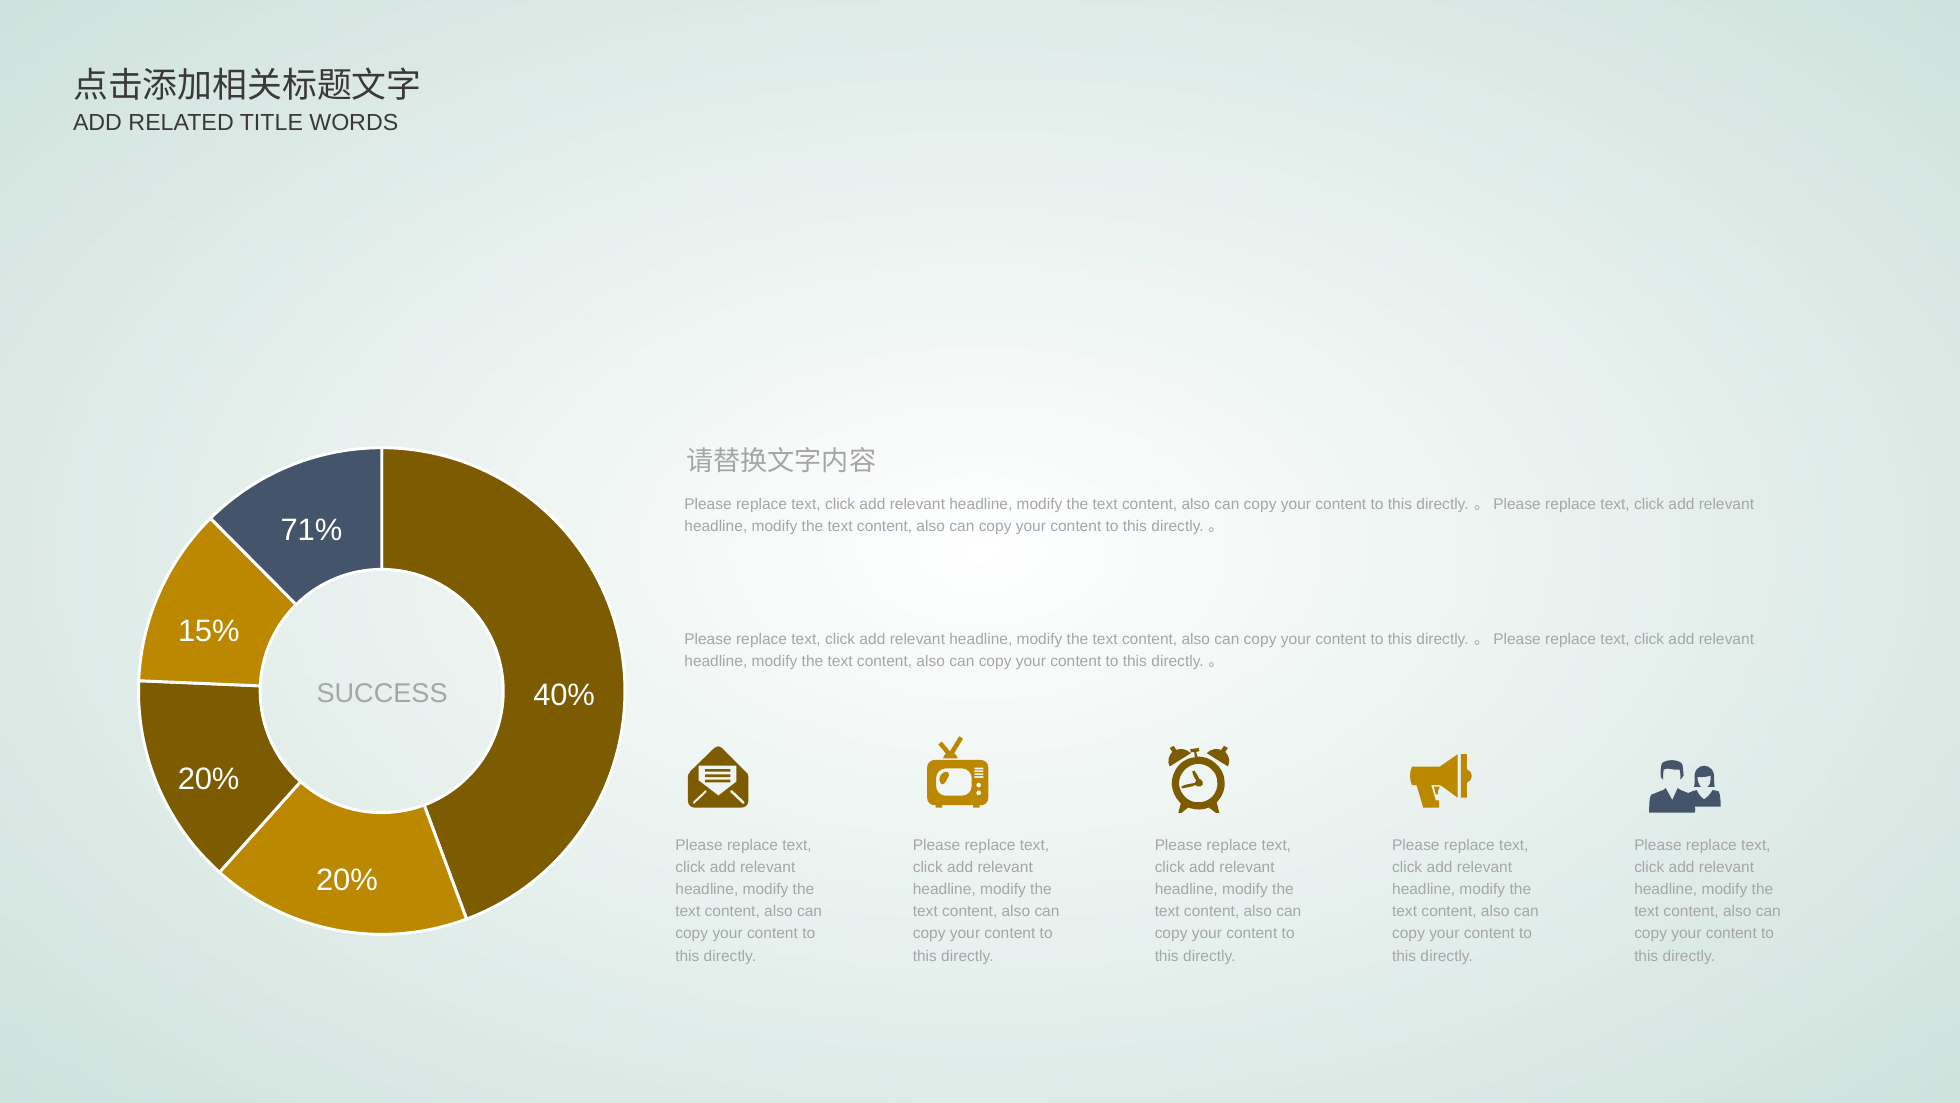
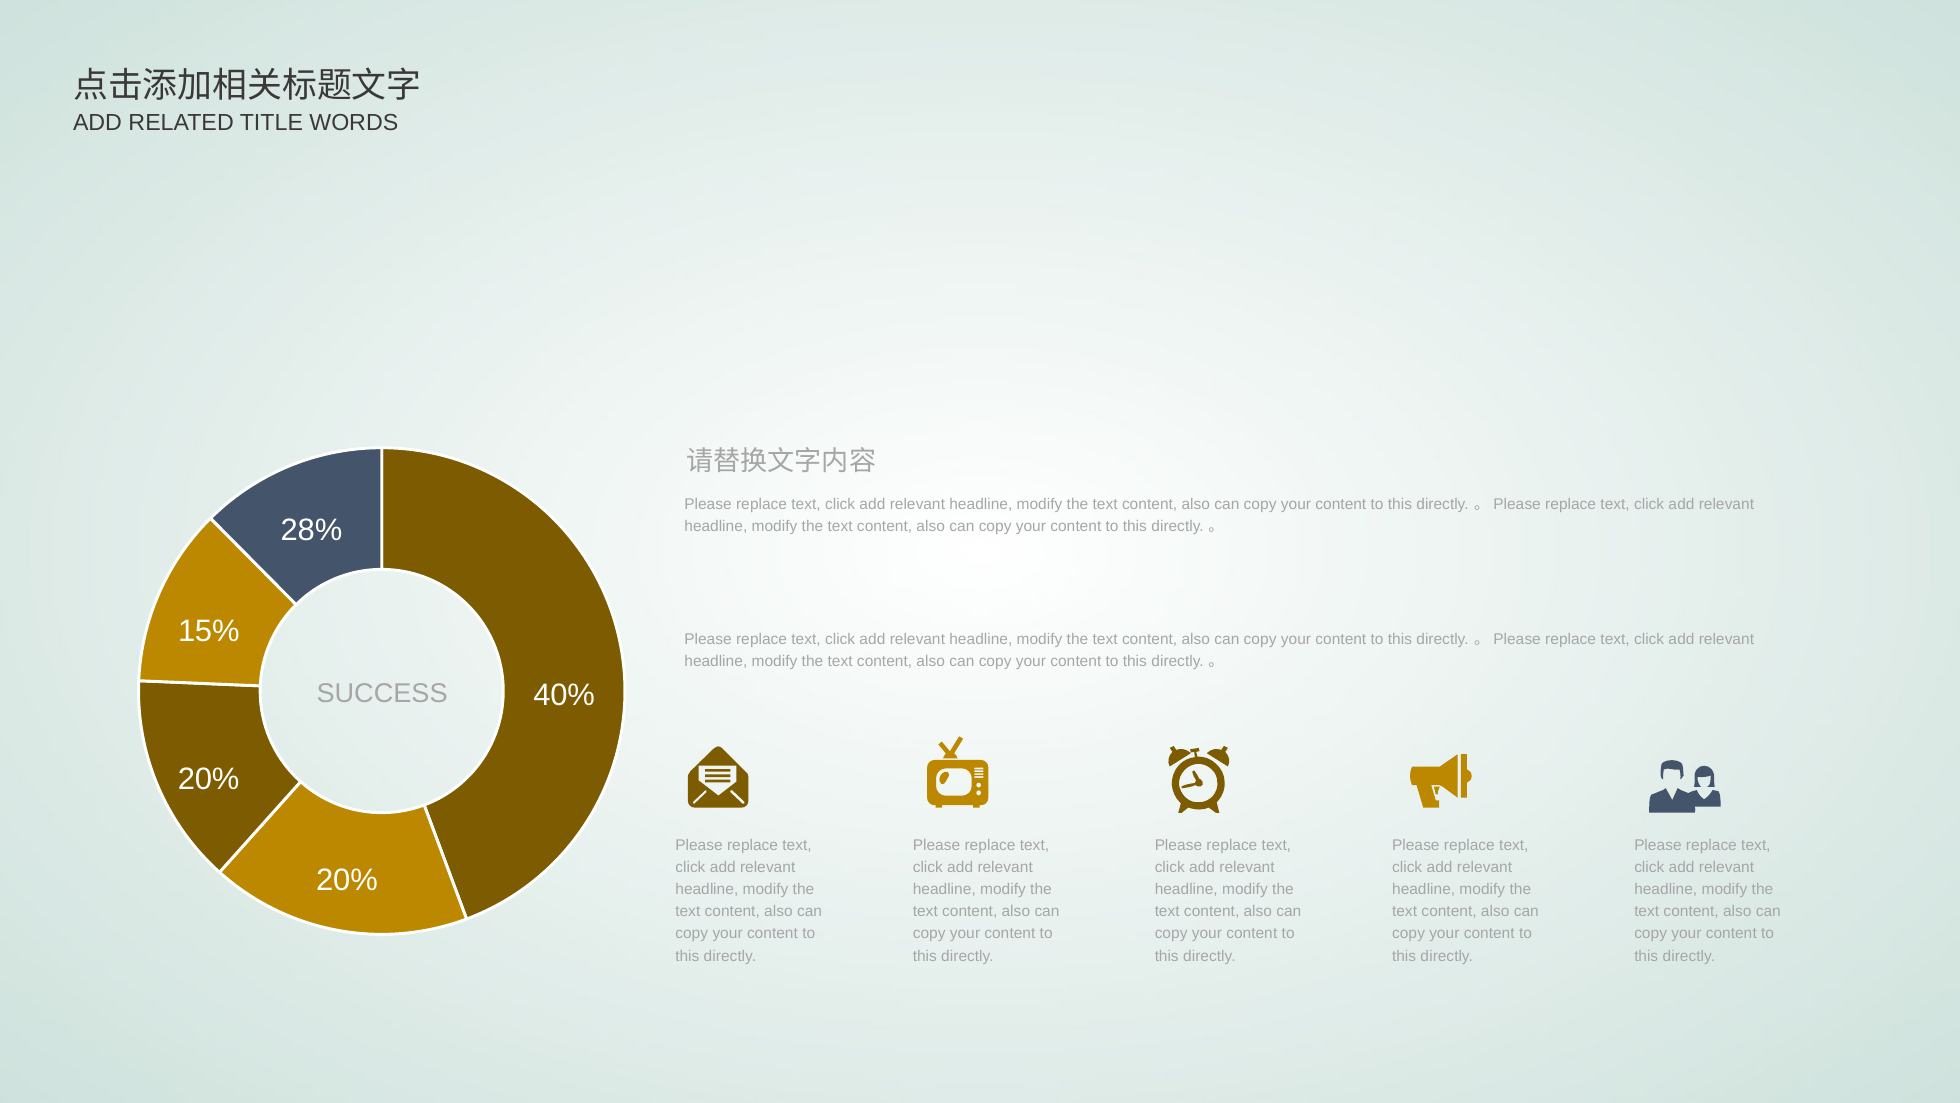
71%: 71% -> 28% (311, 530)
